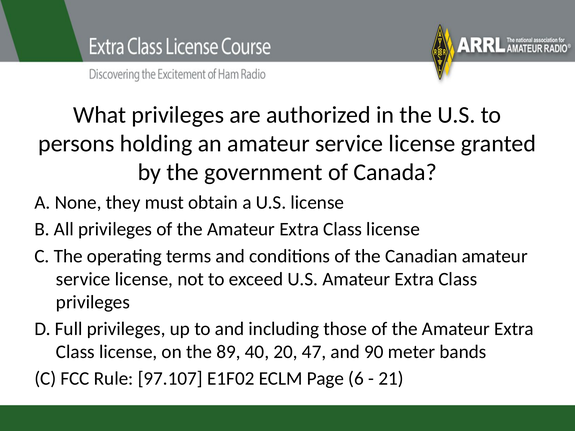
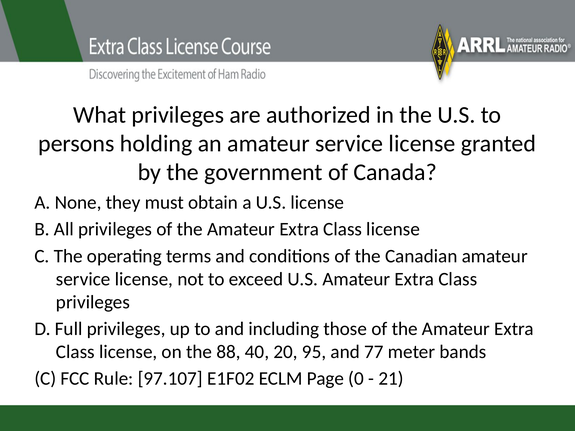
89: 89 -> 88 (229, 352)
47: 47 -> 95 (314, 352)
90: 90 -> 77 (374, 352)
6: 6 -> 0 (356, 379)
